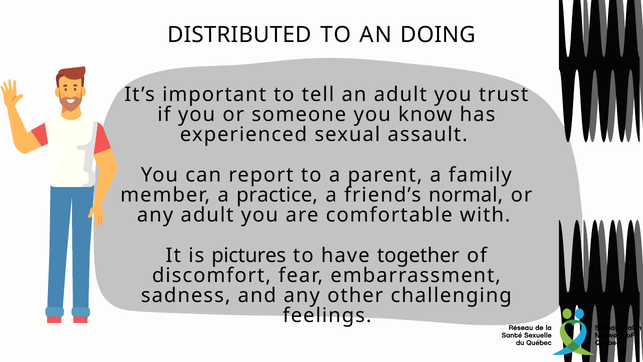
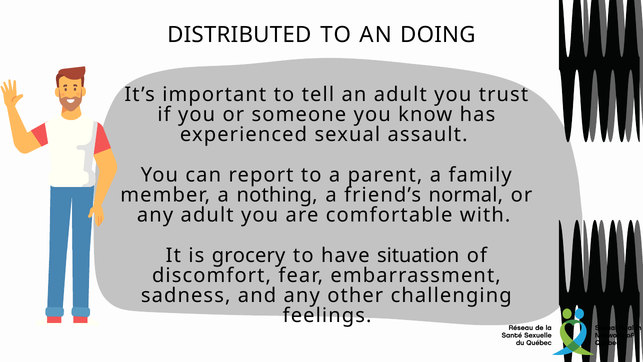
practice: practice -> nothing (277, 195)
pictures: pictures -> grocery (249, 255)
together: together -> situation (418, 255)
